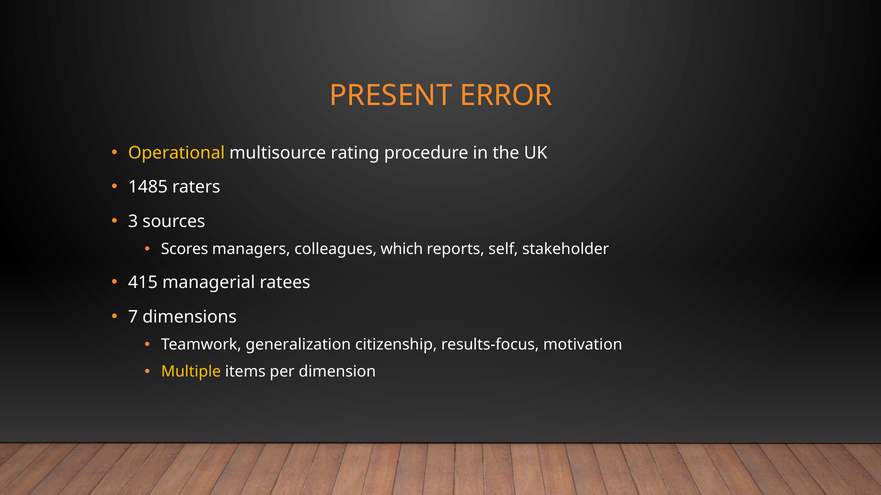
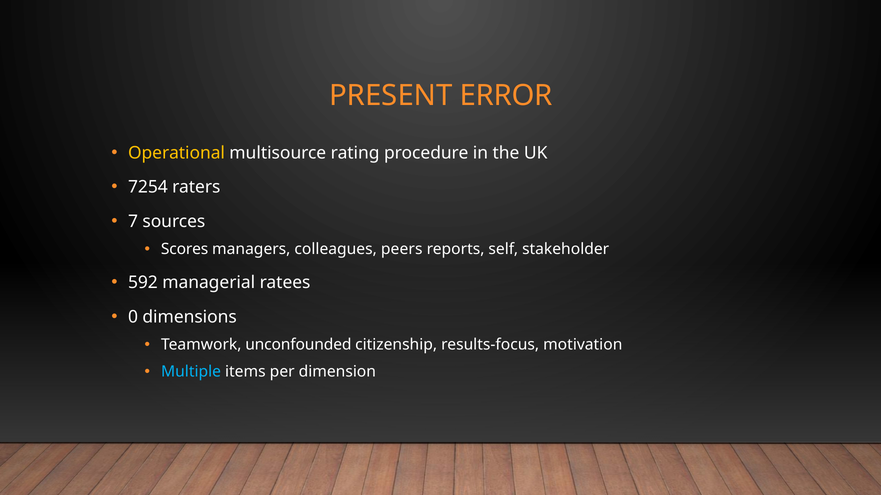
1485: 1485 -> 7254 (148, 187)
3: 3 -> 7 (133, 222)
which: which -> peers (402, 250)
415: 415 -> 592 (143, 283)
7: 7 -> 0 (133, 317)
generalization: generalization -> unconfounded (298, 345)
Multiple colour: yellow -> light blue (191, 372)
